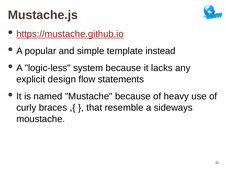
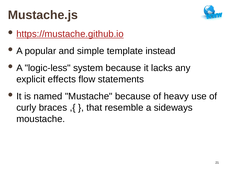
design: design -> effects (62, 79)
